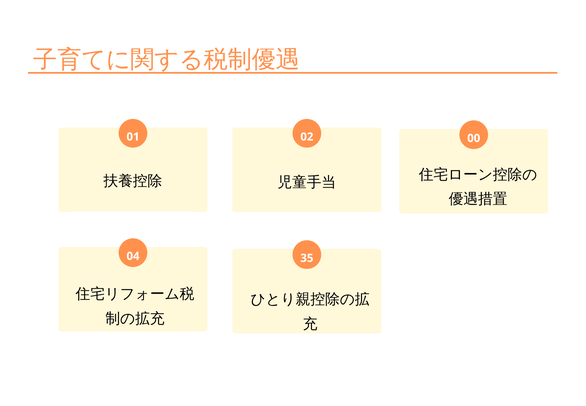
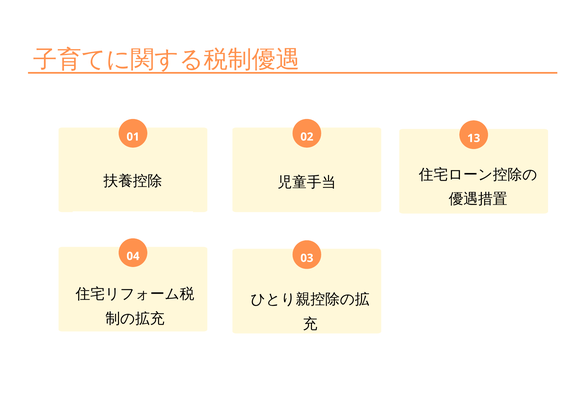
00: 00 -> 13 (474, 138)
04 35: 35 -> 03 (307, 258)
